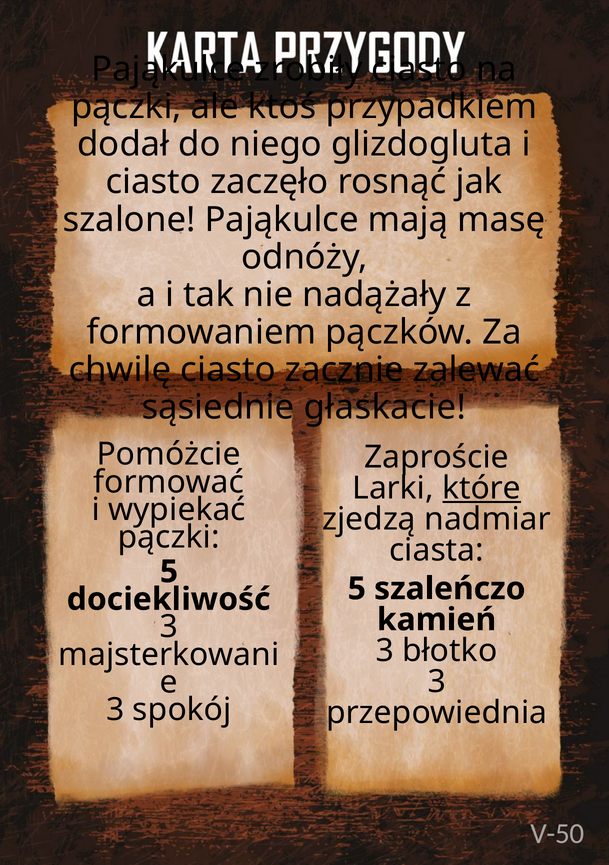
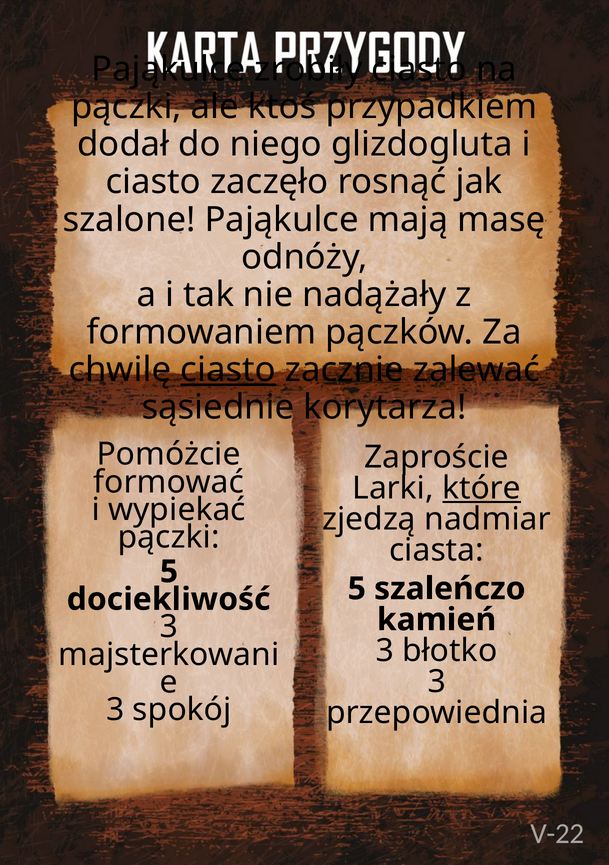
ciasto underline: none -> present (228, 370)
głaskacie: głaskacie -> korytarza (385, 407)
V-50: V-50 -> V-22 (557, 834)
